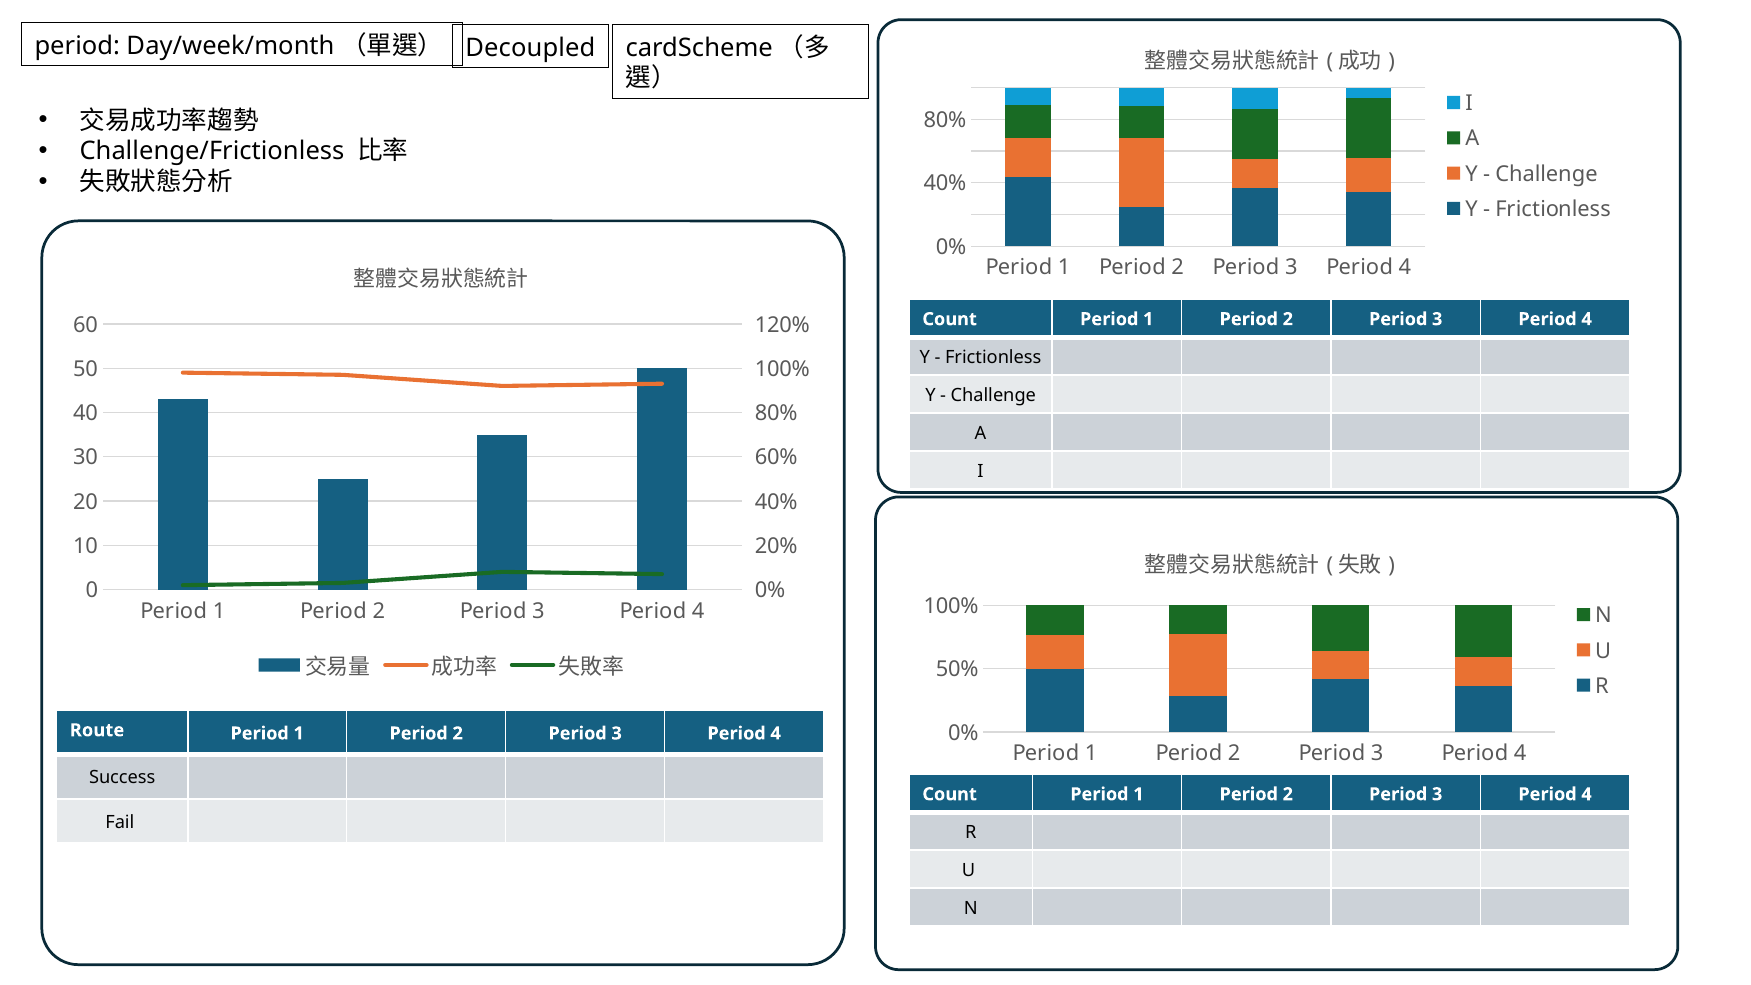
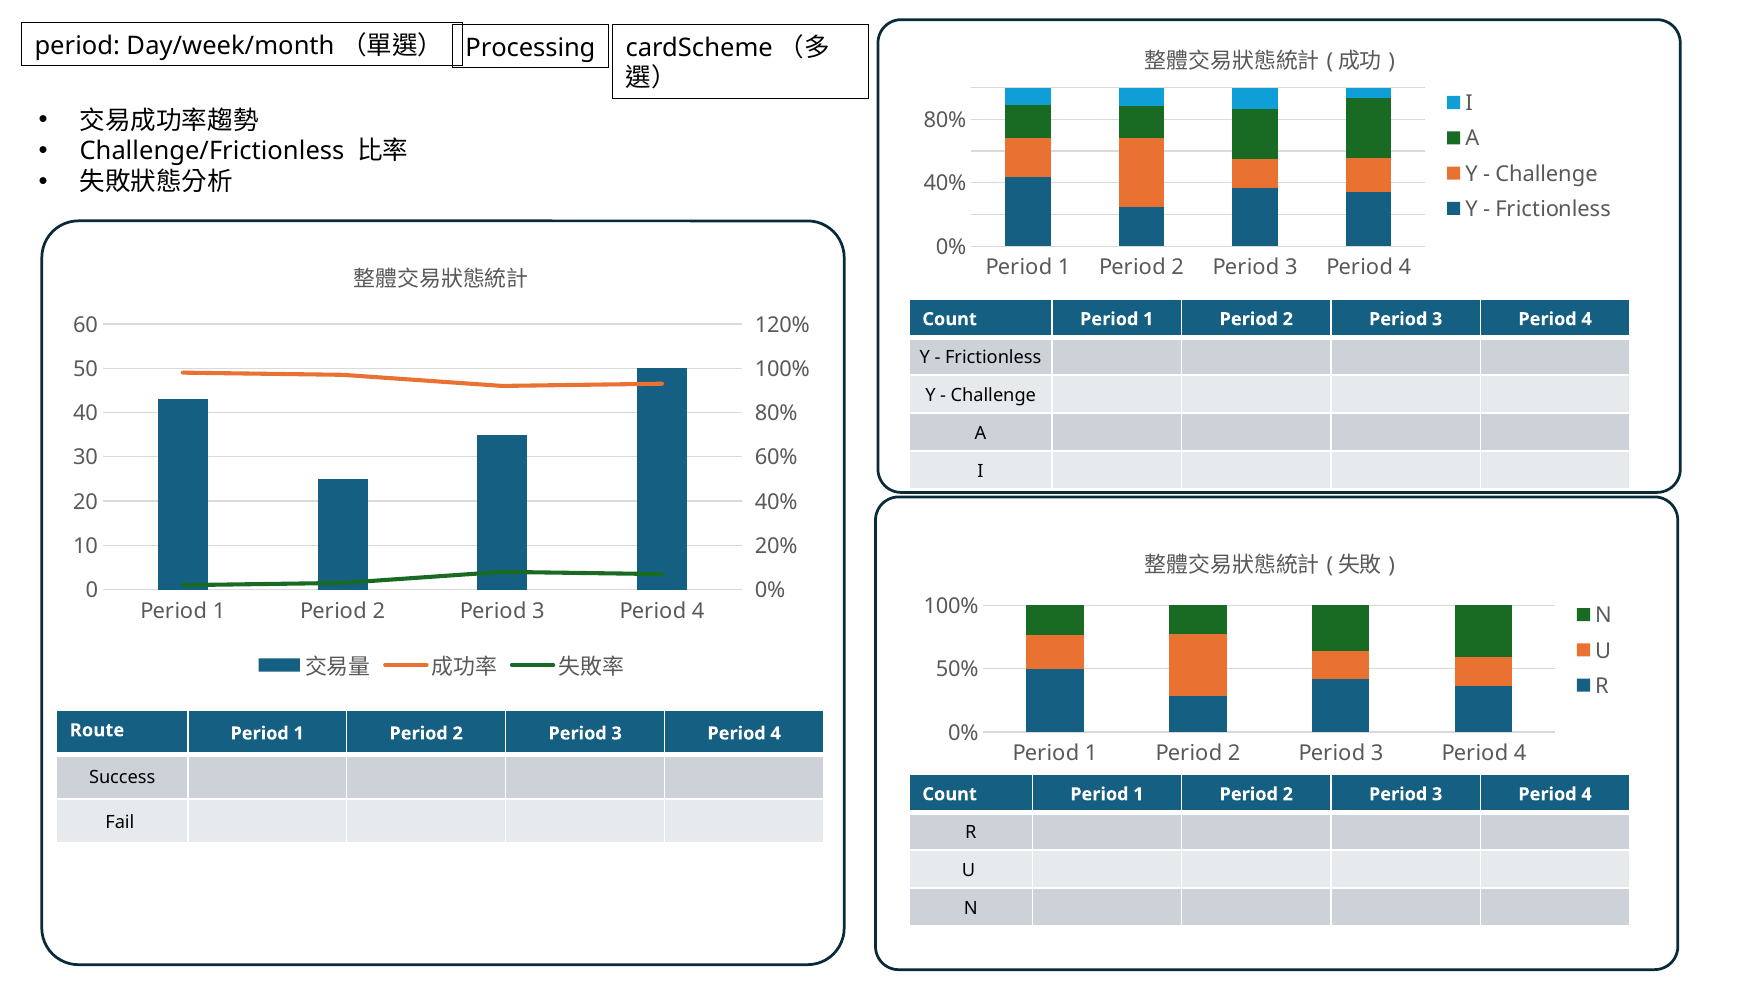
Decoupled: Decoupled -> Processing (530, 48)
